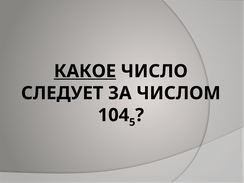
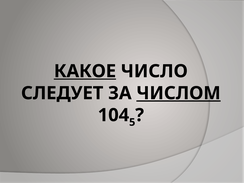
ЧИСЛОМ underline: none -> present (178, 93)
